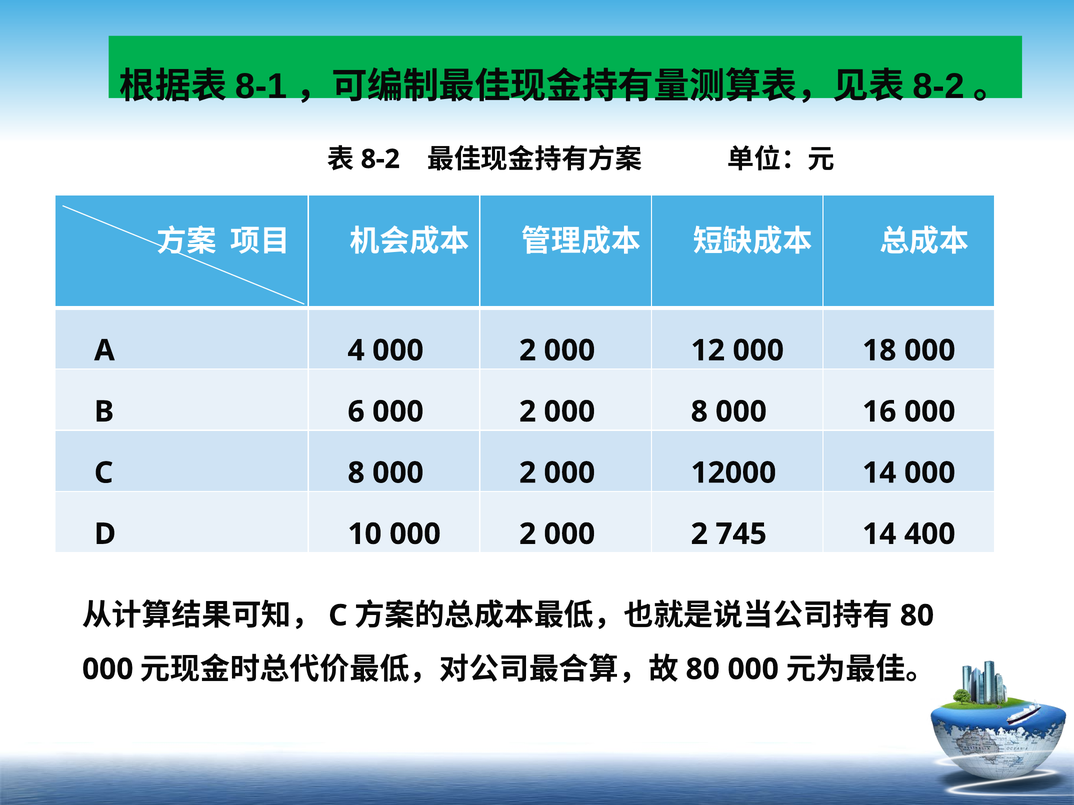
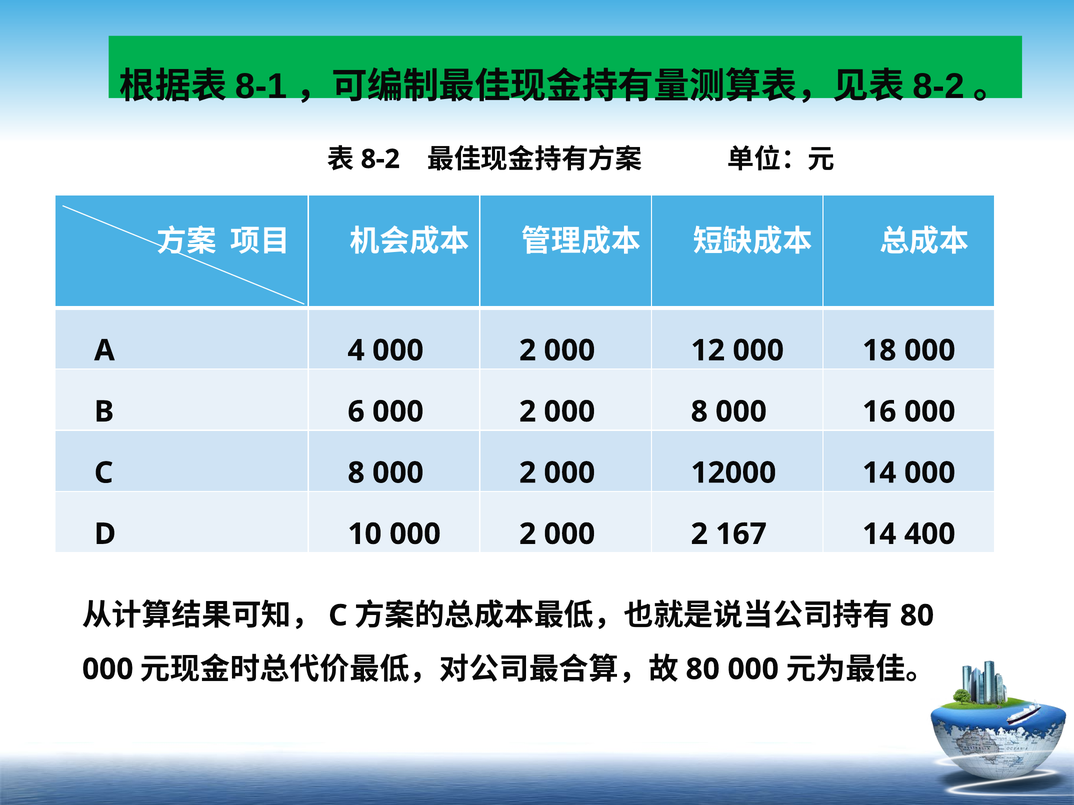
745: 745 -> 167 (741, 534)
